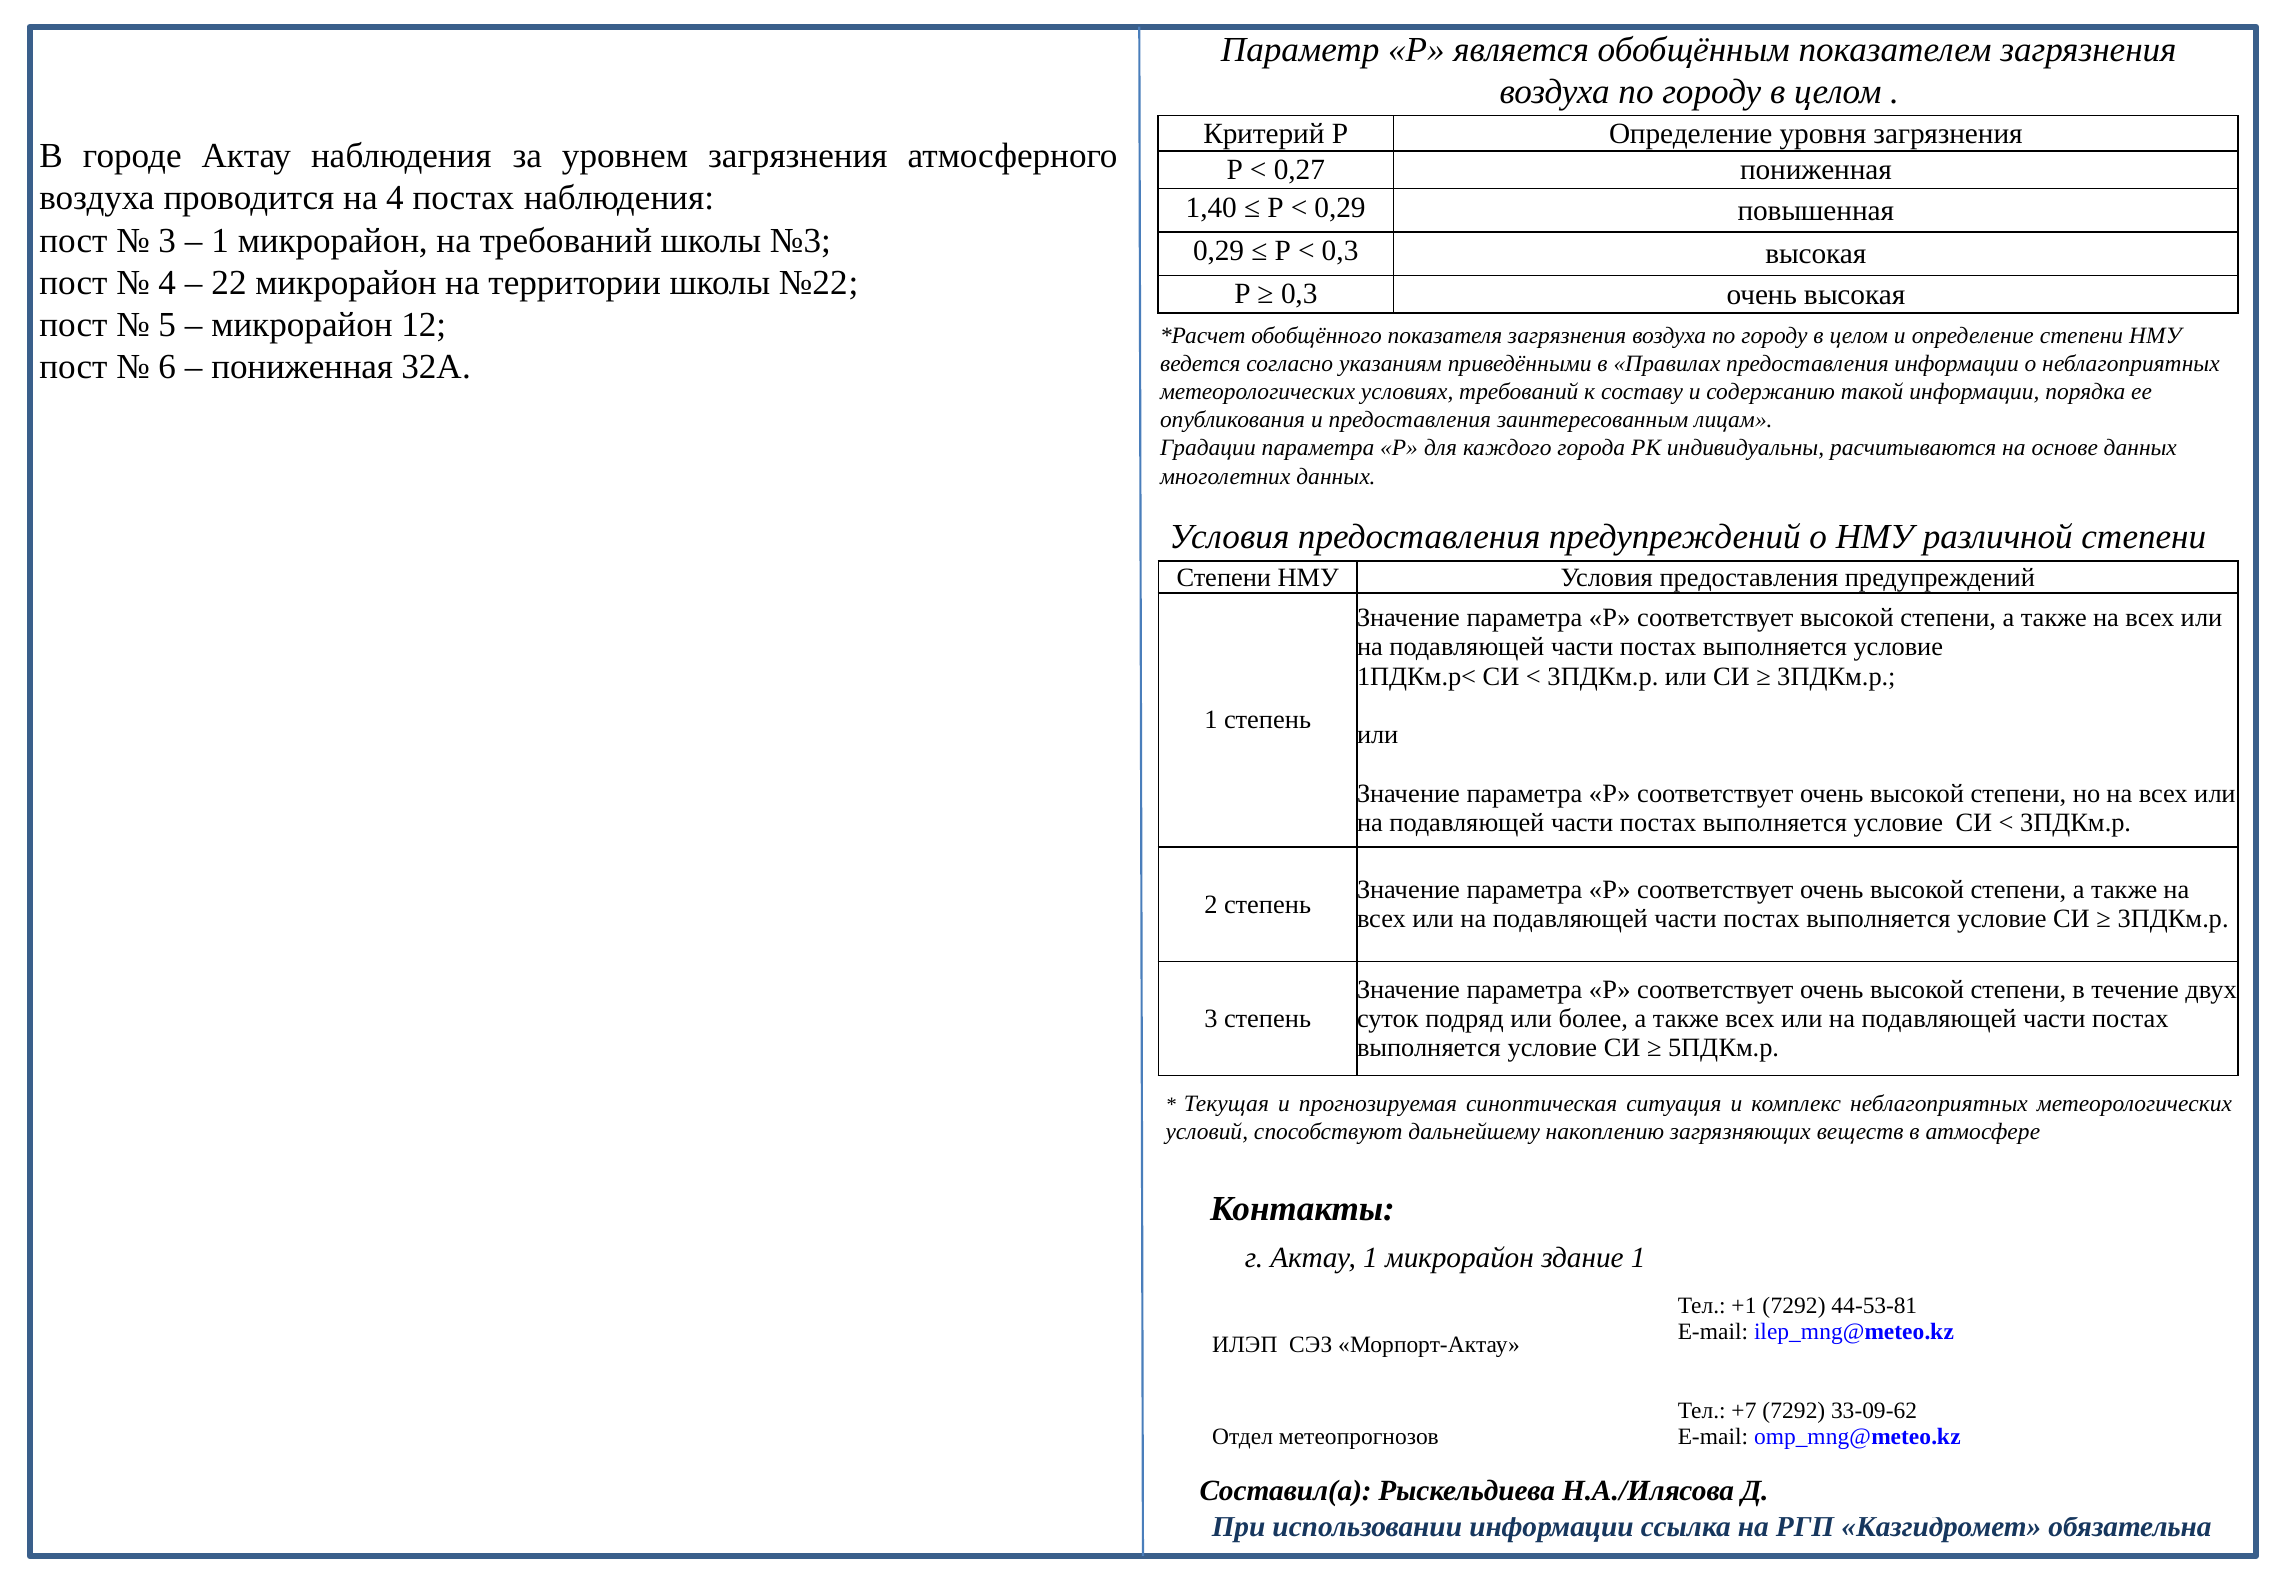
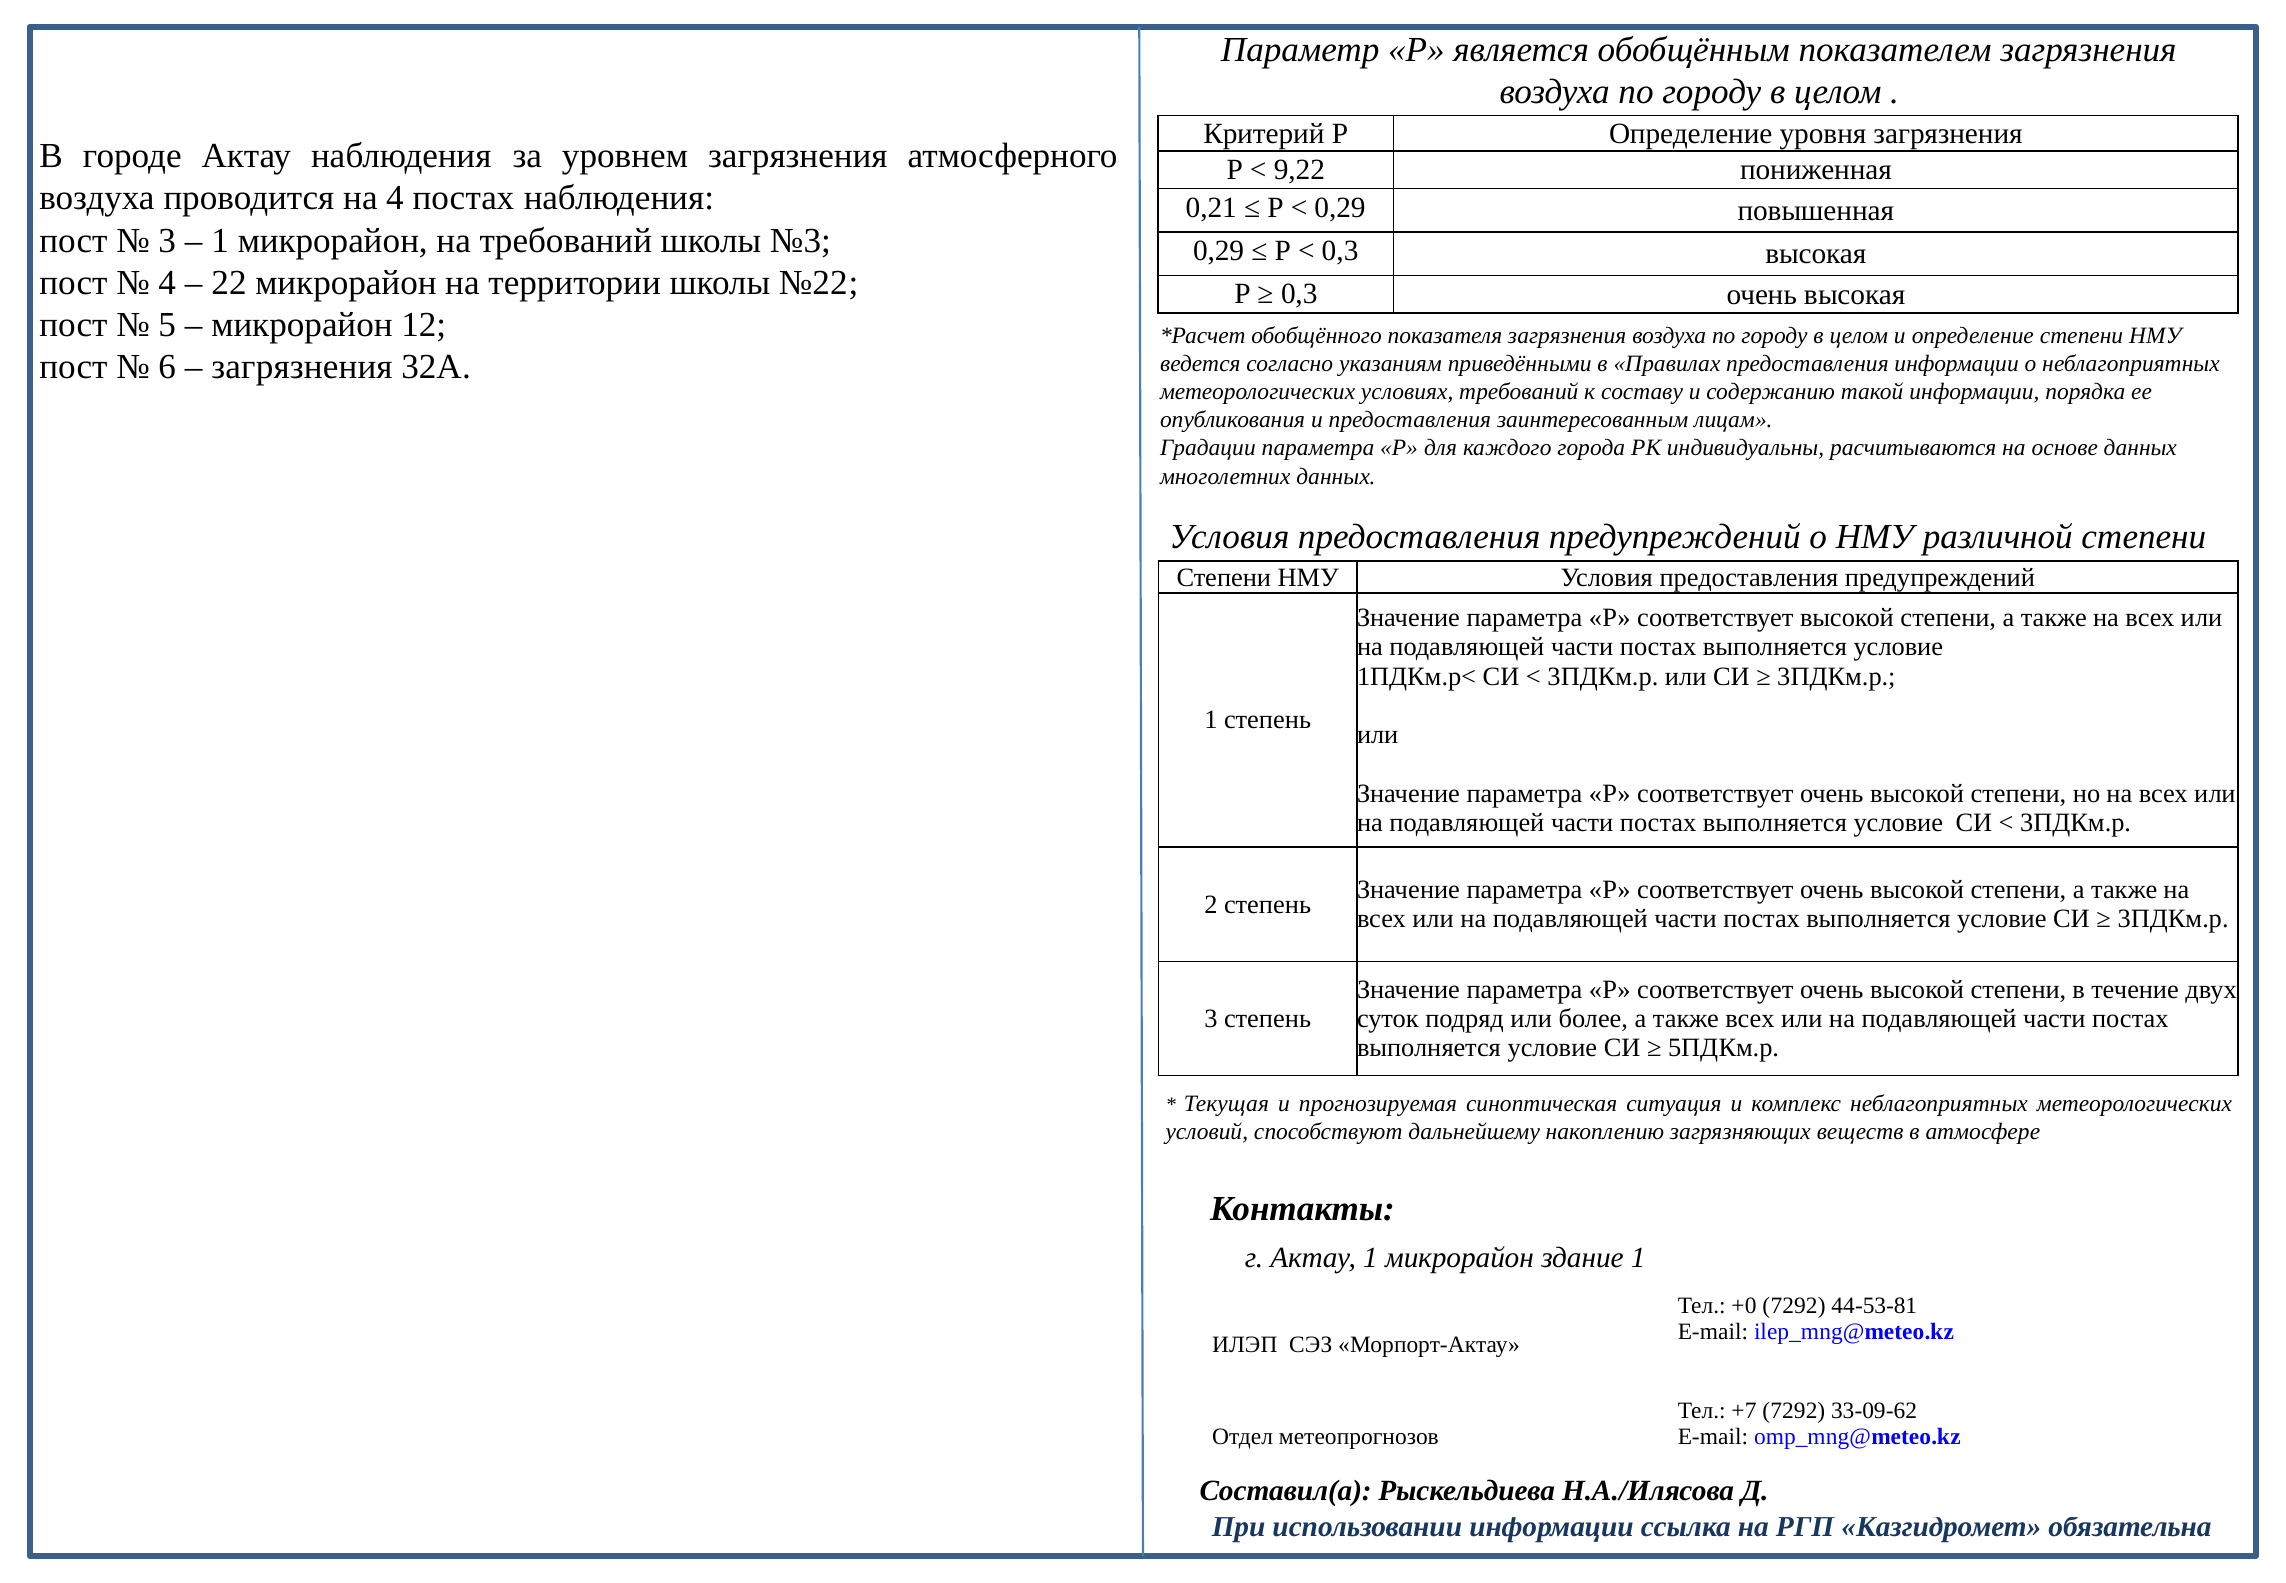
0,27: 0,27 -> 9,22 (1299, 170)
1,40: 1,40 -> 0,21 (1211, 207)
пониженная: пониженная -> загрязнения (302, 367)
+1: +1 -> +0 (1744, 1305)
